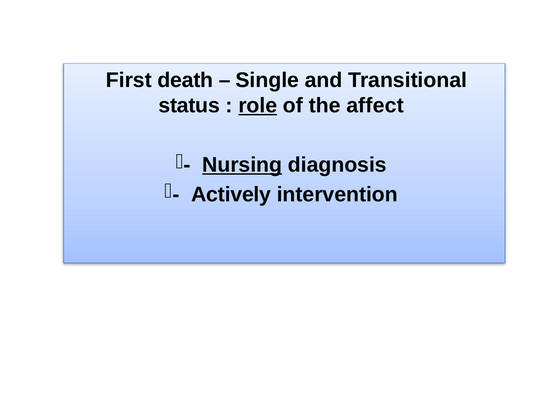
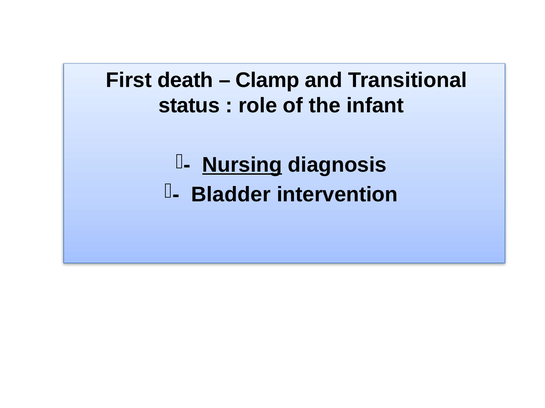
Single: Single -> Clamp (267, 80)
role underline: present -> none (258, 106)
affect: affect -> infant (375, 106)
Actively: Actively -> Bladder (231, 195)
